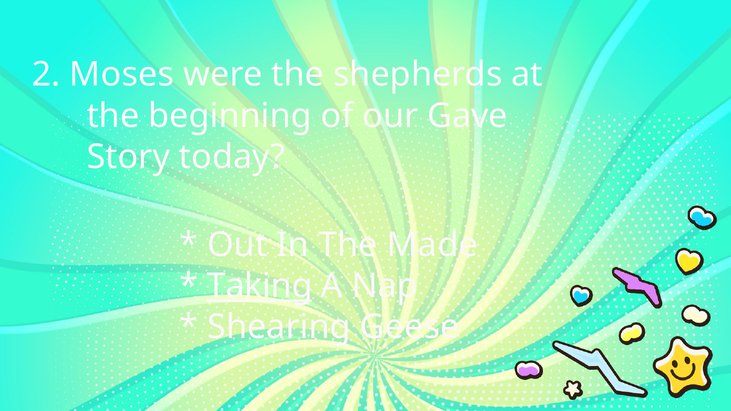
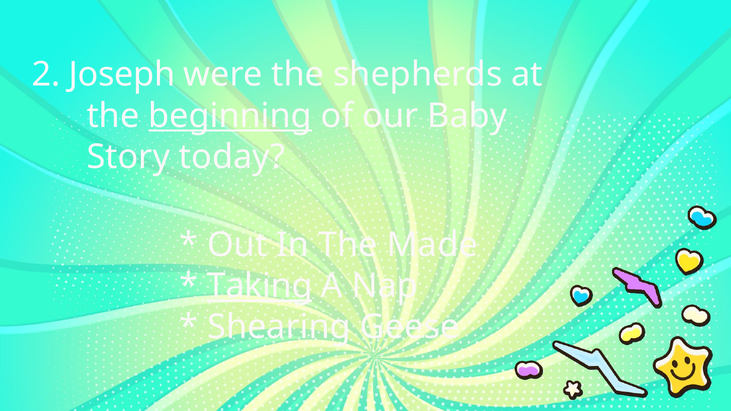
Moses: Moses -> Joseph (122, 75)
beginning underline: none -> present (230, 116)
Gave: Gave -> Baby (467, 116)
